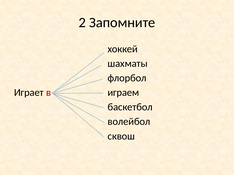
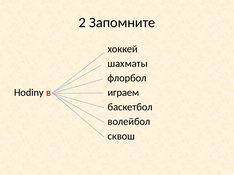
Играет: Играет -> Hodiny (29, 93)
